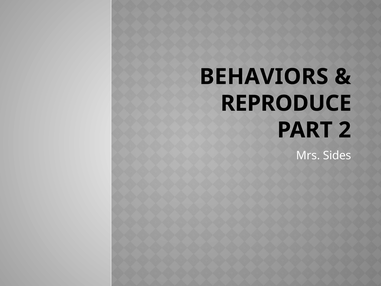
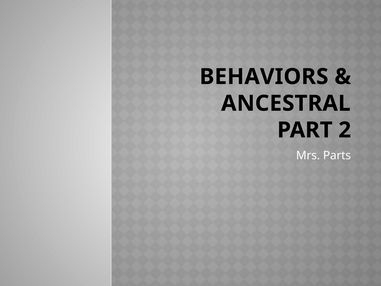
REPRODUCE: REPRODUCE -> ANCESTRAL (286, 103)
Sides: Sides -> Parts (337, 155)
